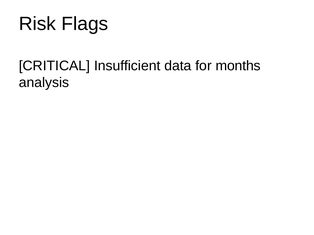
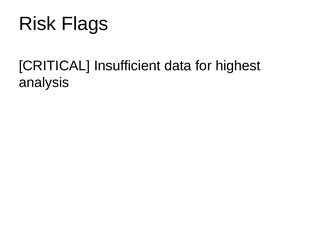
months: months -> highest (238, 66)
